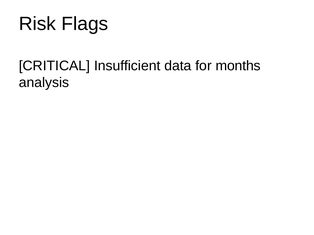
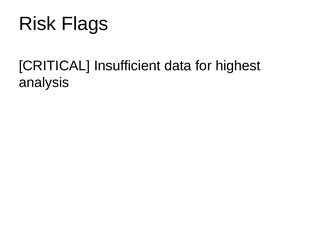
months: months -> highest (238, 66)
